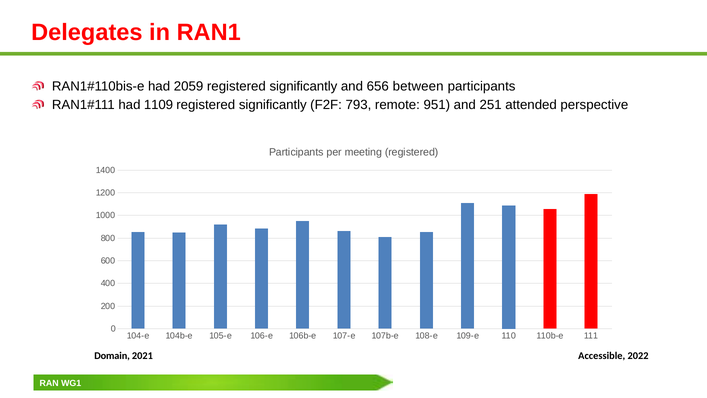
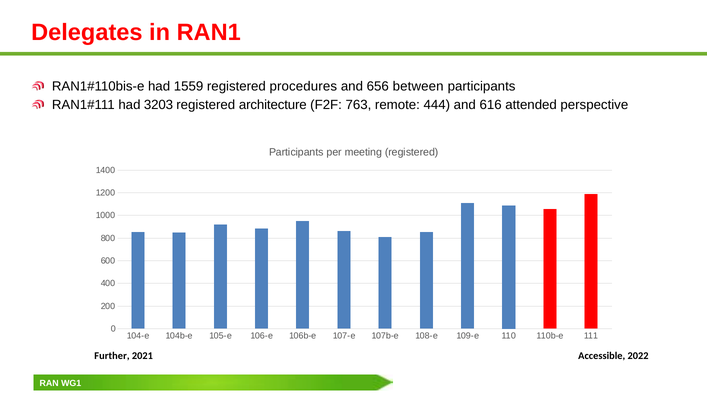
2059: 2059 -> 1559 (189, 86)
significantly: significantly -> procedures (303, 86)
1109: 1109 -> 3203 (158, 105)
significantly: significantly -> architecture (273, 105)
793: 793 -> 763 (358, 105)
951: 951 -> 444 (437, 105)
251: 251 -> 616 (491, 105)
Domain: Domain -> Further (112, 356)
